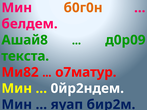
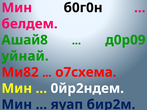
б0г0н colour: orange -> black (83, 8)
текста: текста -> уйнай (25, 56)
о7матур: о7матур -> о7схема (86, 72)
